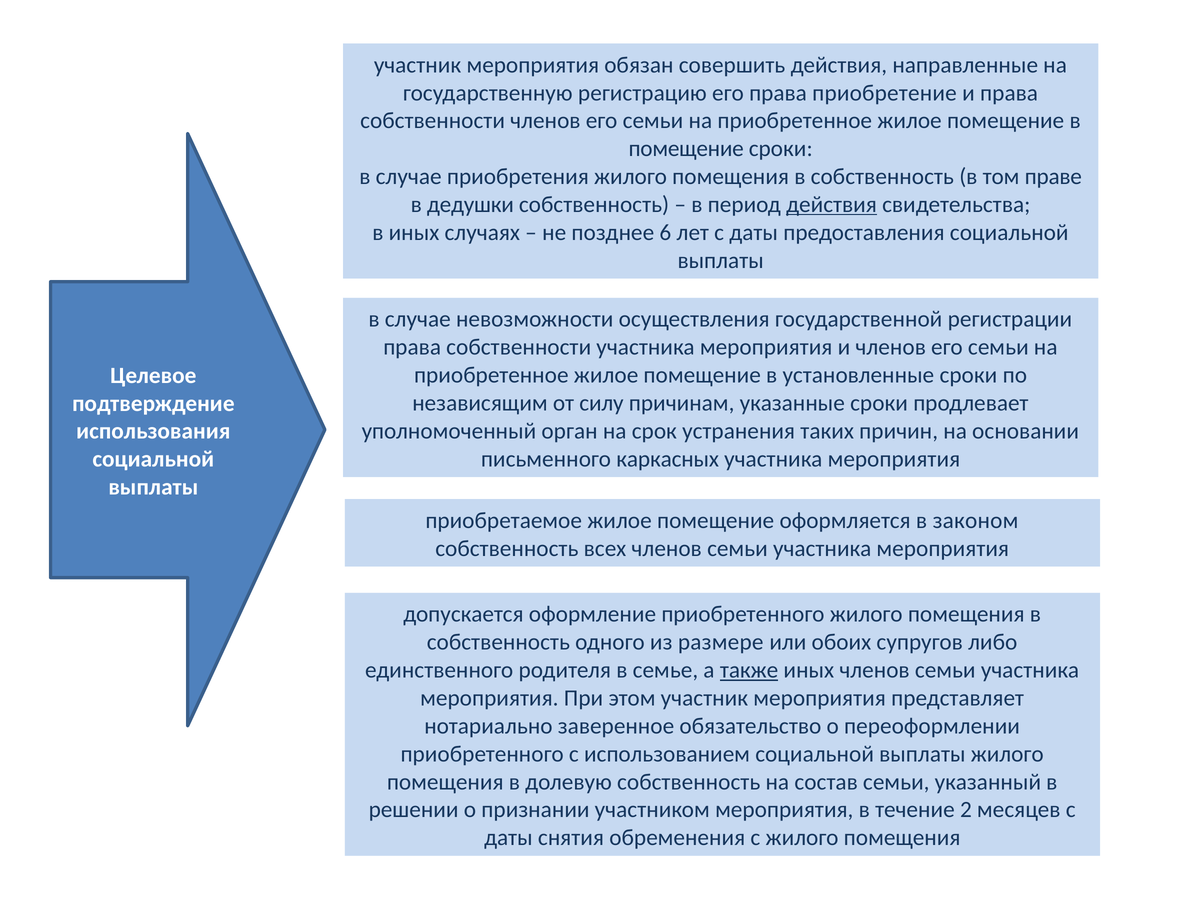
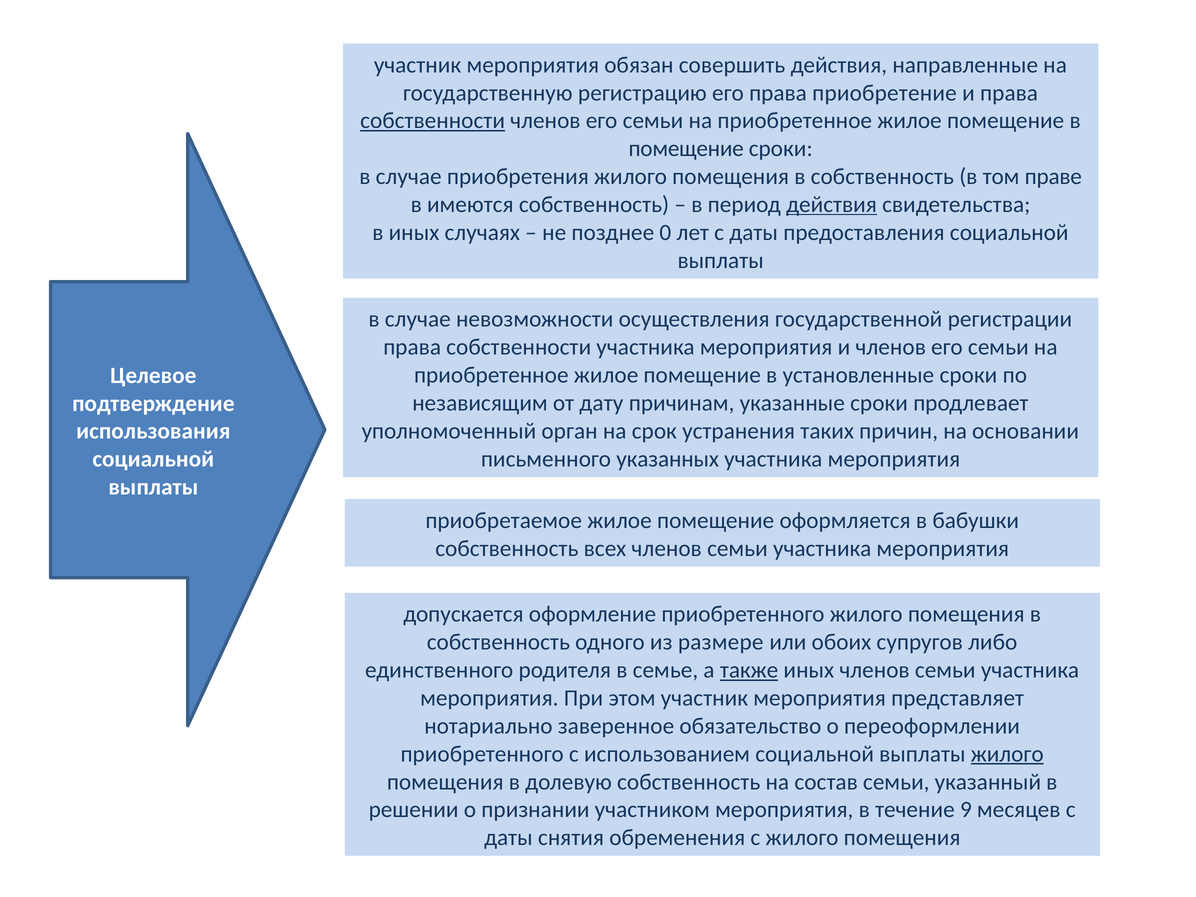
собственности underline: none -> present (433, 121)
дедушки: дедушки -> имеются (470, 205)
6: 6 -> 0 (665, 232)
силу: силу -> дату (601, 403)
каркасных: каркасных -> указанных (668, 459)
законом: законом -> бабушки (976, 520)
жилого underline: none -> present (1007, 754)
2: 2 -> 9 (966, 810)
